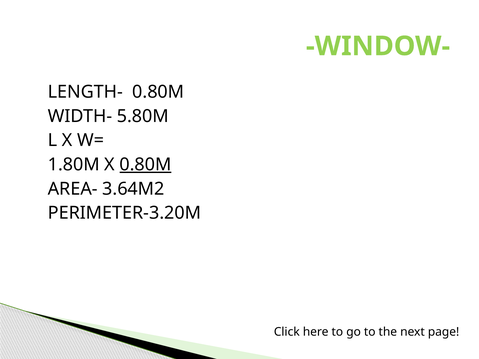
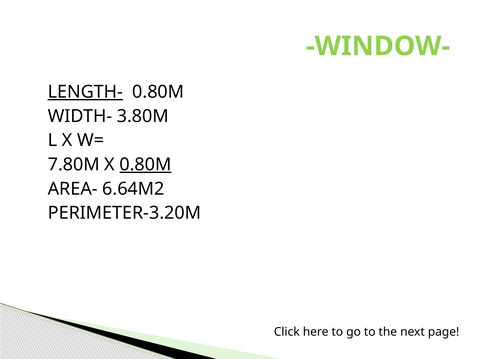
LENGTH- underline: none -> present (85, 92)
5.80M: 5.80M -> 3.80M (143, 116)
1.80M: 1.80M -> 7.80M (74, 165)
3.64M2: 3.64M2 -> 6.64M2 (133, 189)
